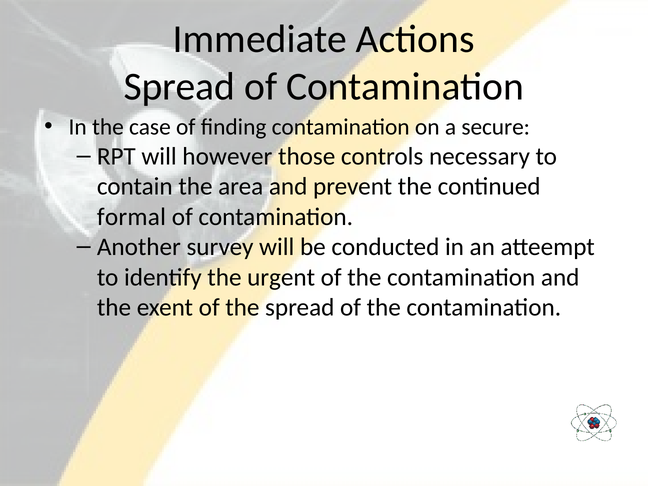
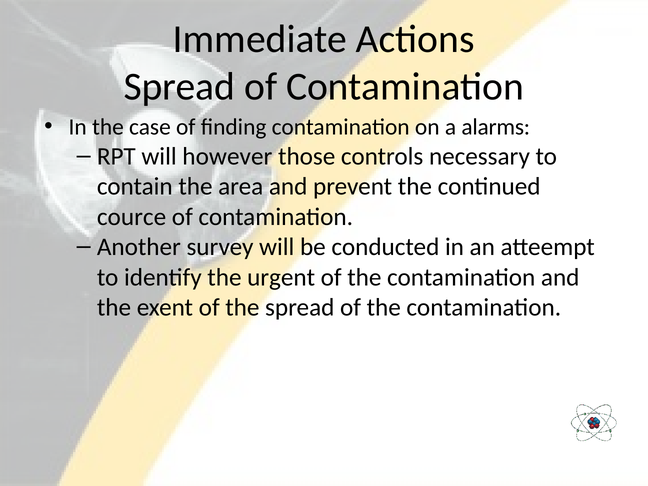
secure: secure -> alarms (496, 127)
formal: formal -> cource (132, 217)
